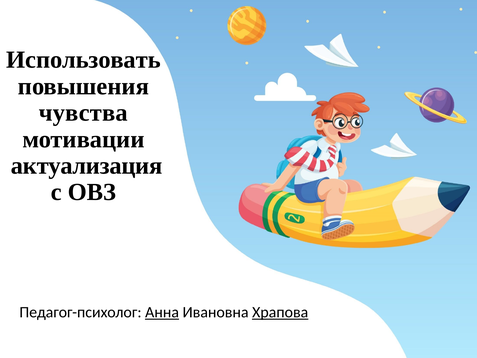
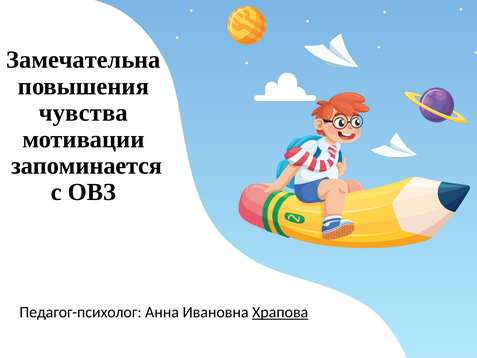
Использовать: Использовать -> Замечательна (83, 60)
актуализация: актуализация -> запоминается (87, 166)
Анна underline: present -> none (162, 312)
